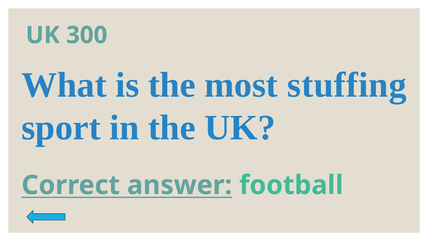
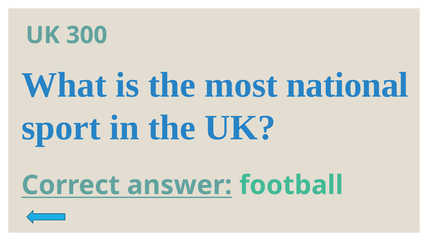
stuffing: stuffing -> national (347, 85)
